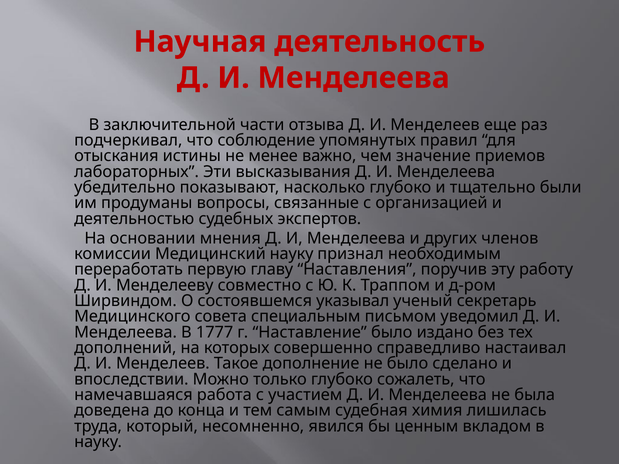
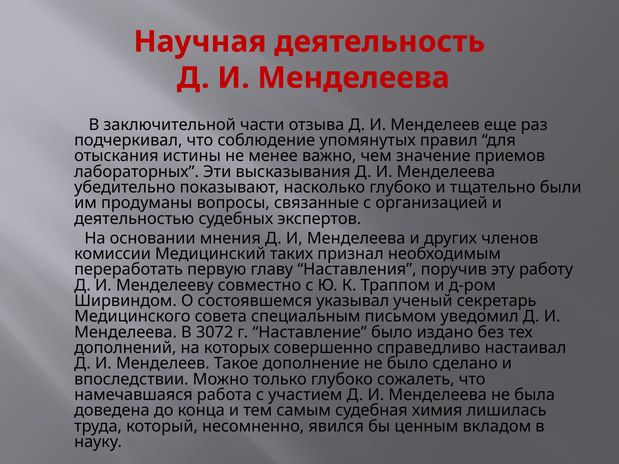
Медицинский науку: науку -> таких (292, 254)
1777: 1777 -> 3072 (215, 332)
